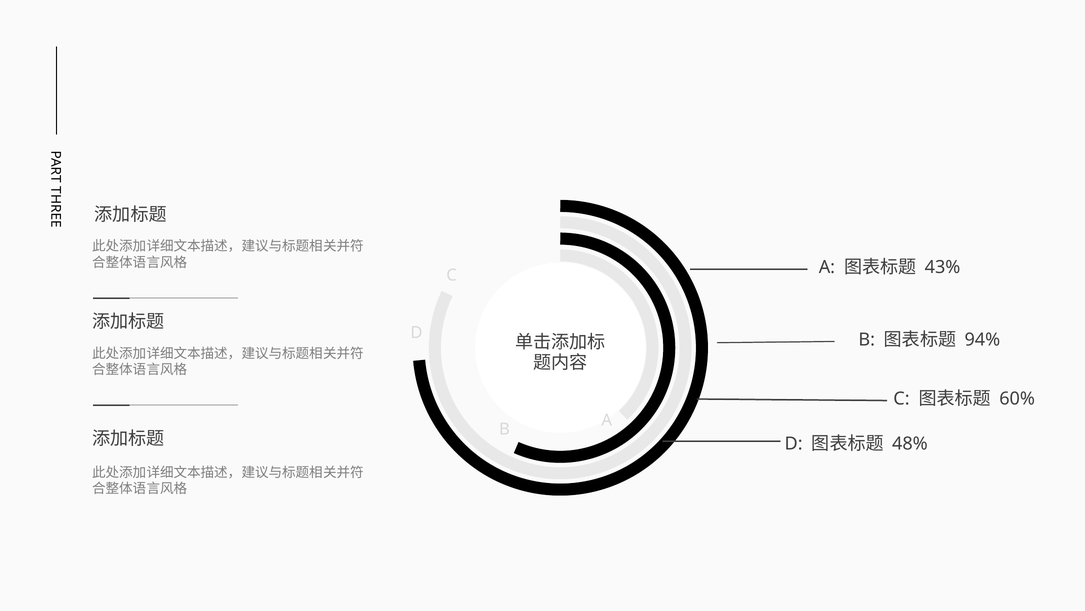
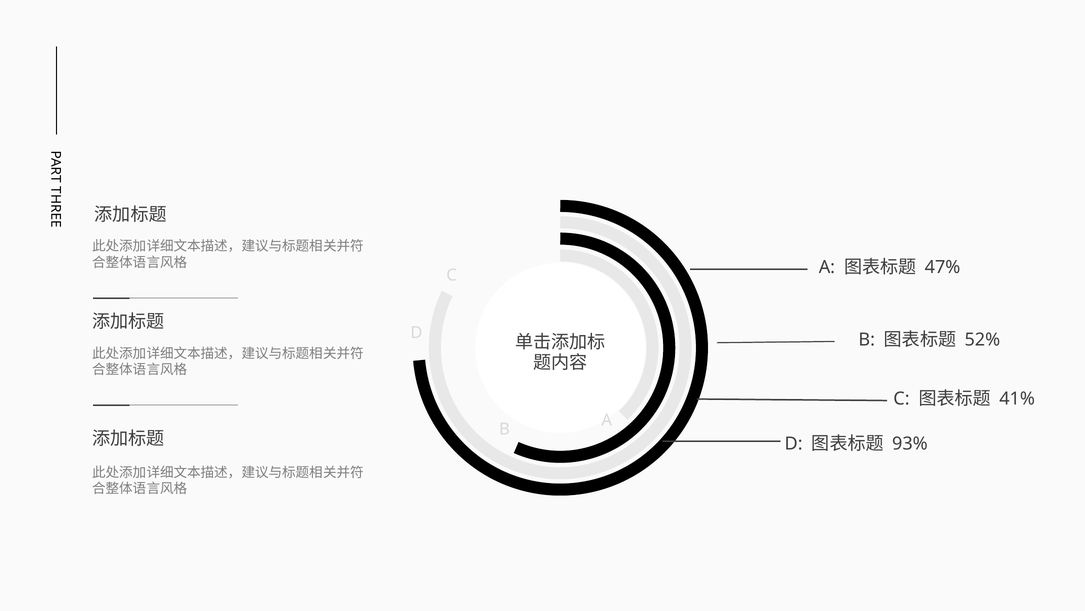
43%: 43% -> 47% (943, 267)
94%: 94% -> 52% (982, 339)
60%: 60% -> 41% (1017, 398)
48%: 48% -> 93% (910, 443)
